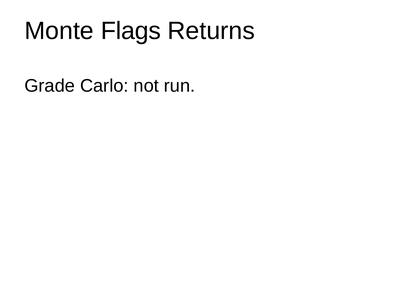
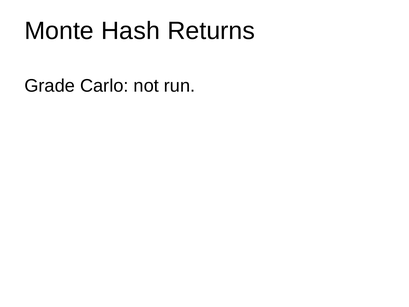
Flags: Flags -> Hash (131, 31)
